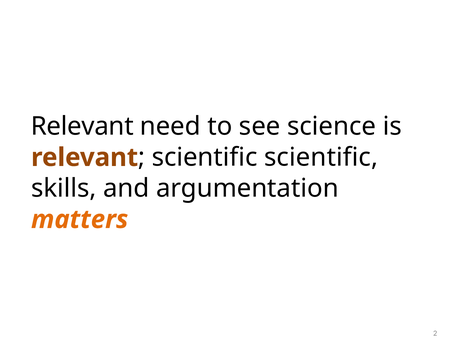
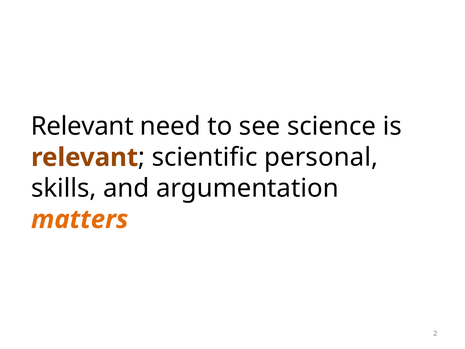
scientific scientific: scientific -> personal (321, 157)
